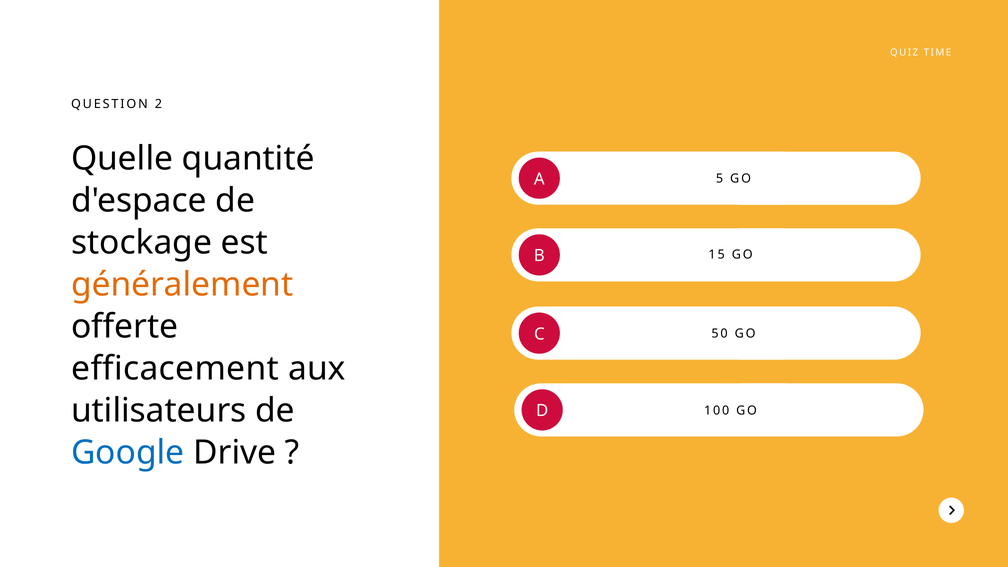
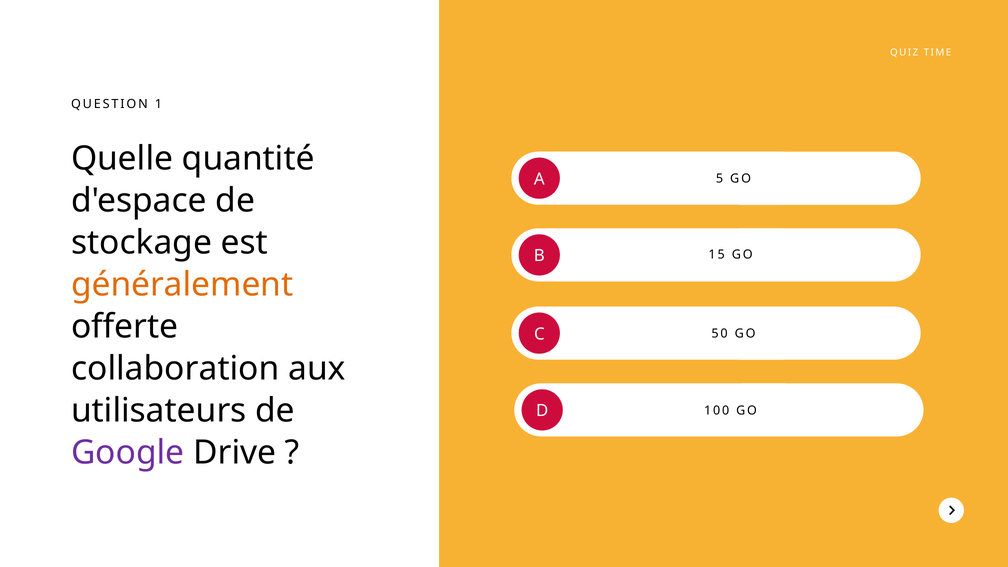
2: 2 -> 1 (158, 104)
efficacement: efficacement -> collaboration (175, 368)
Google colour: blue -> purple (128, 452)
